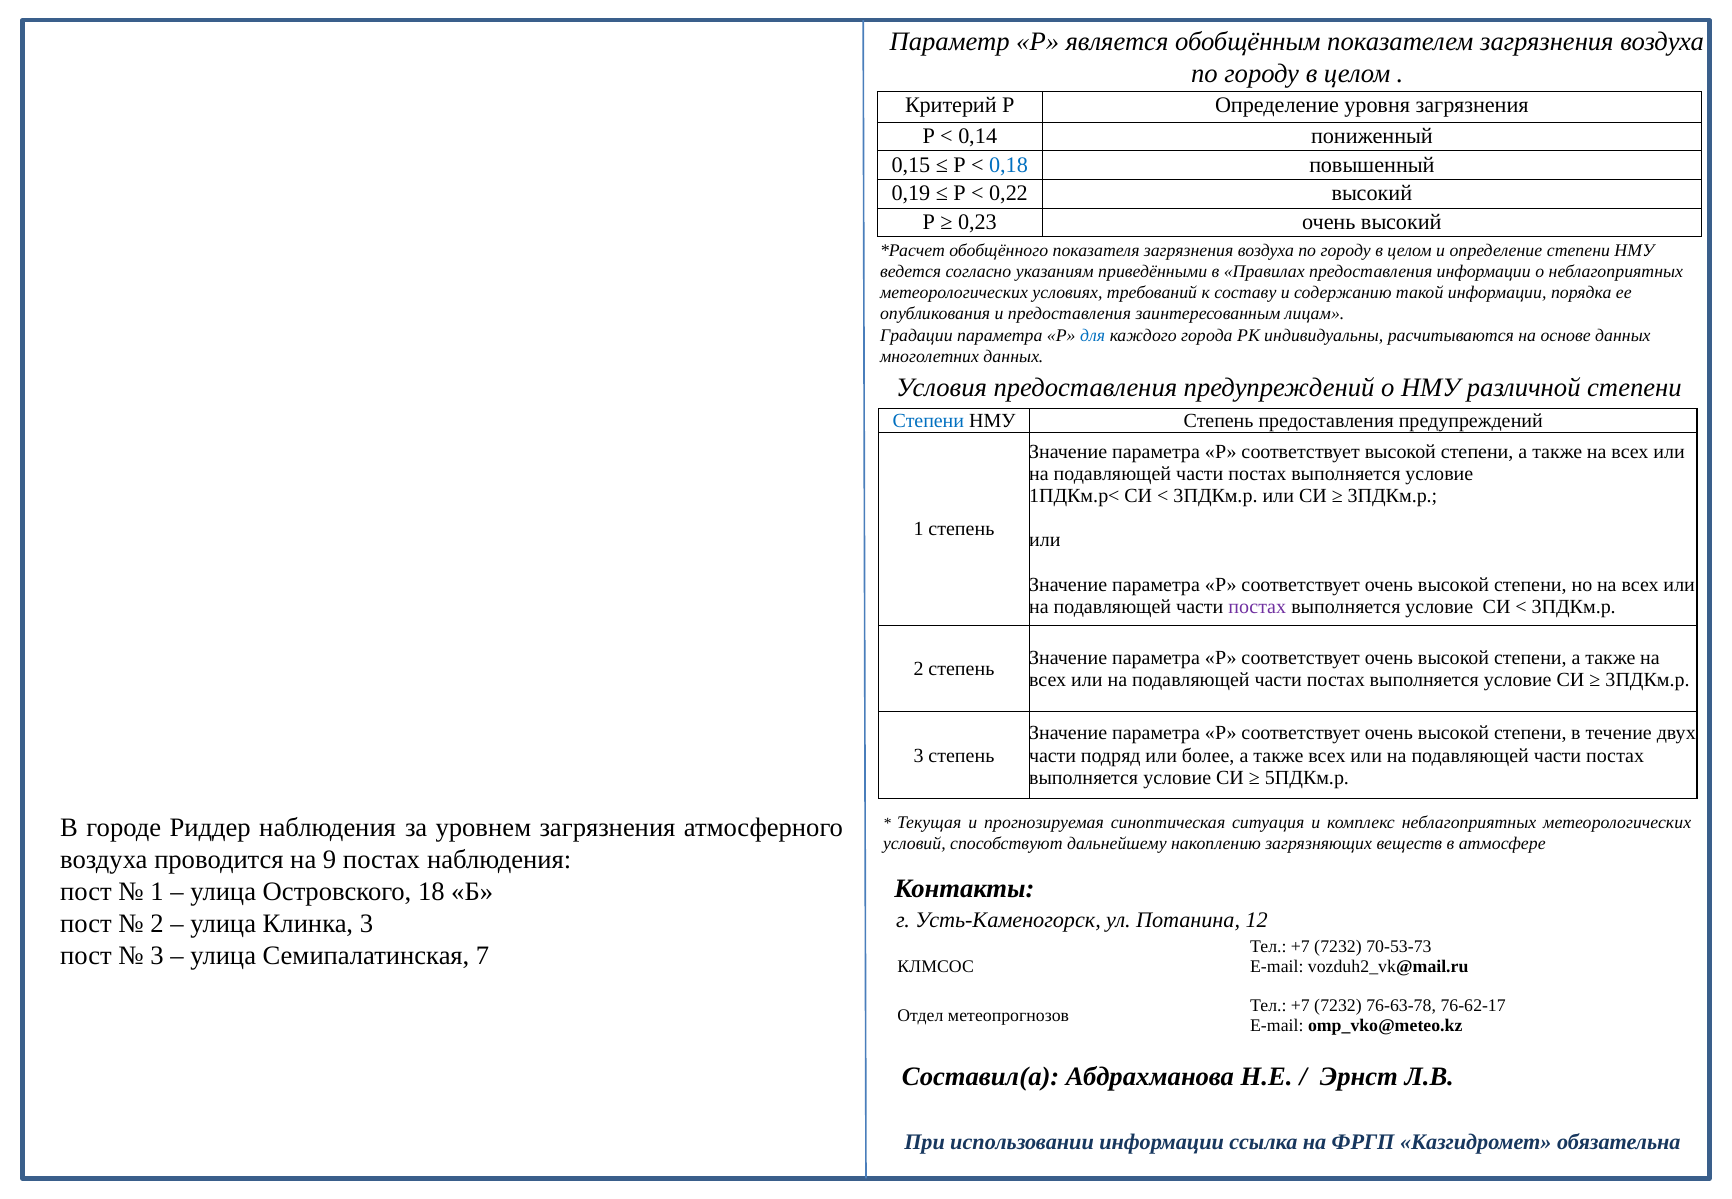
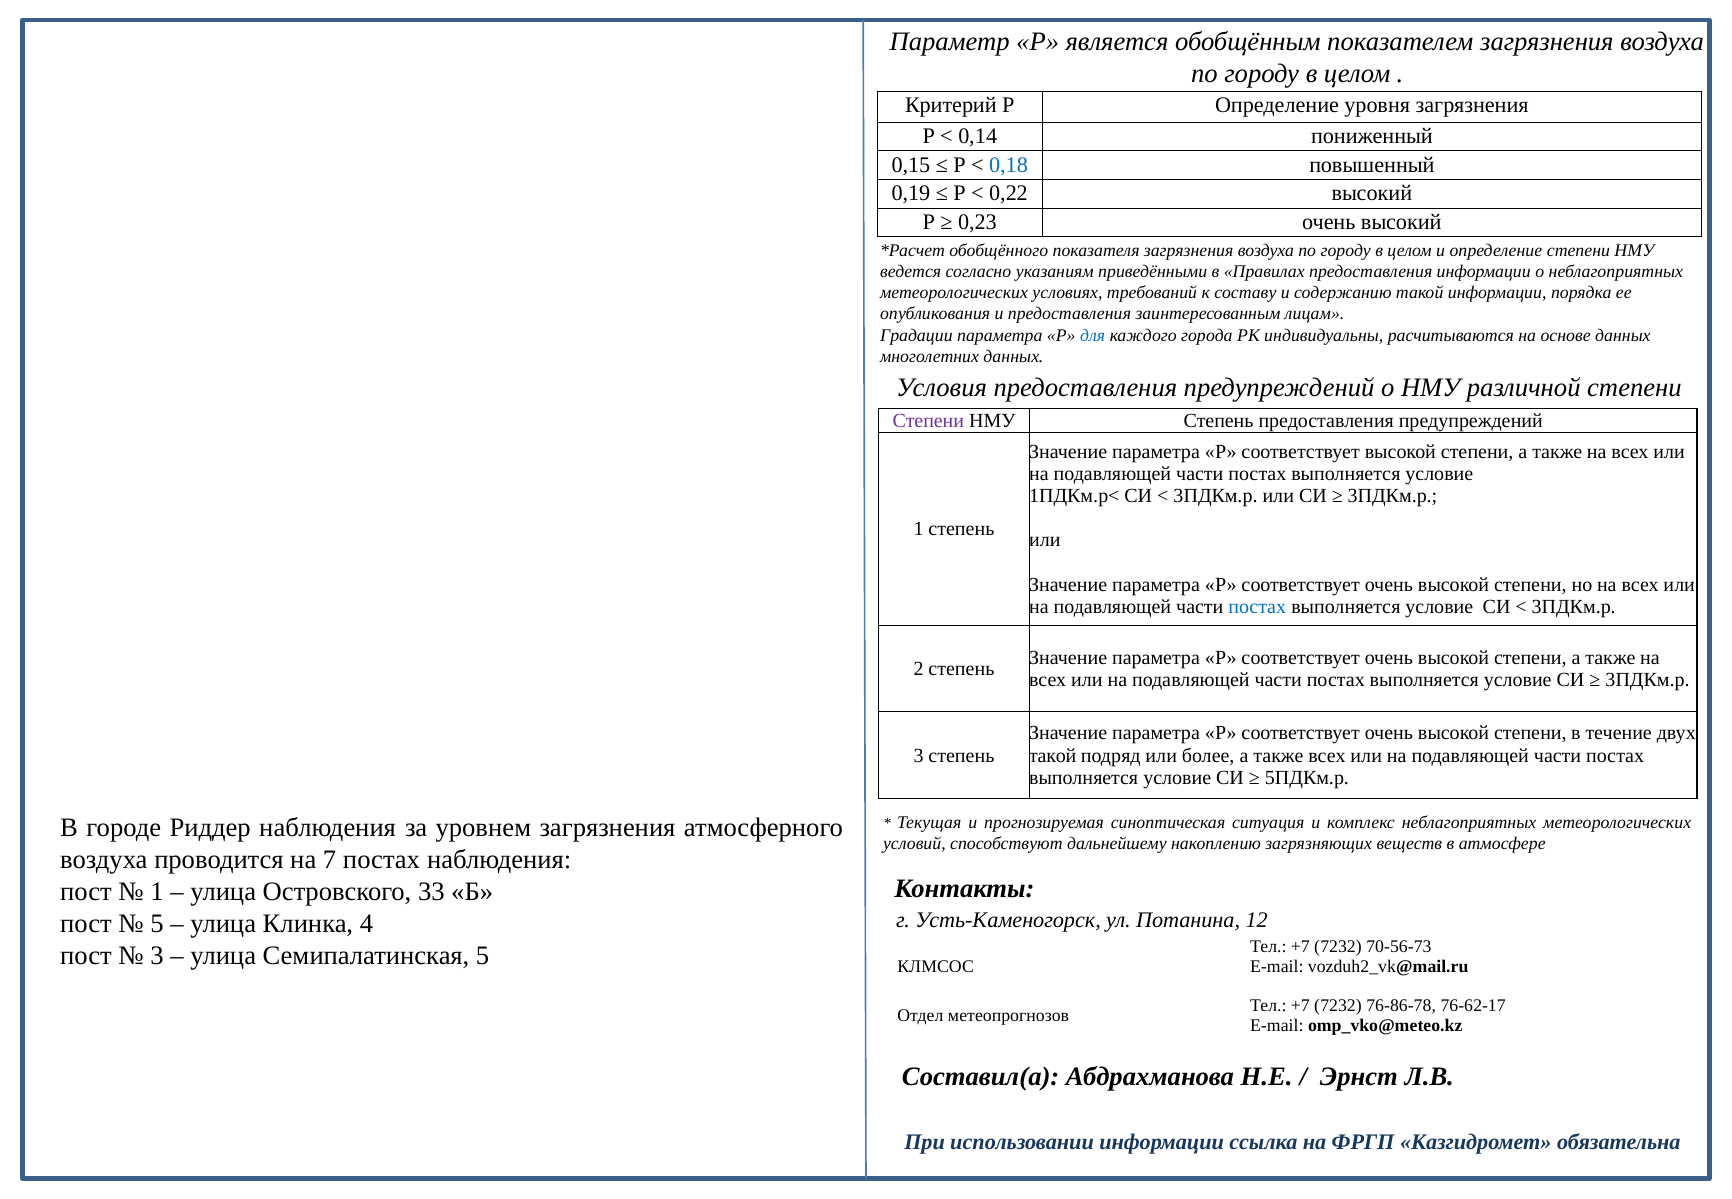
Степени colour: blue -> purple (928, 421)
постах colour: purple -> blue (1257, 607)
части: части -> такой (1053, 755)
9: 9 -> 7 (330, 860)
18: 18 -> 33 (431, 892)
2: 2 -> 5 (157, 924)
Клинка 3: 3 -> 4 (366, 924)
70-53-73: 70-53-73 -> 70-56-73 (1399, 947)
Семипалатинская 7: 7 -> 5 (483, 956)
76-63-78: 76-63-78 -> 76-86-78 (1401, 1006)
